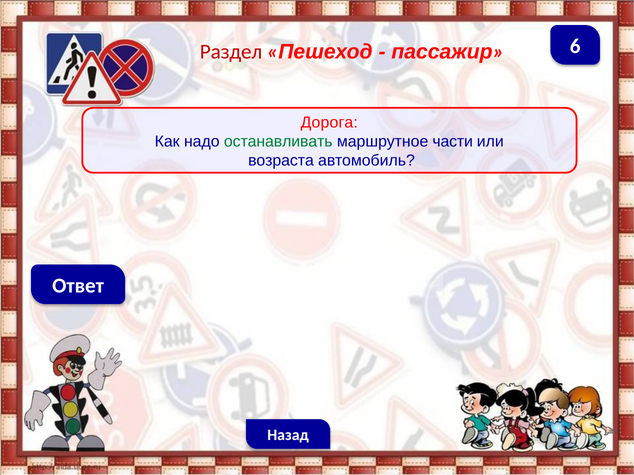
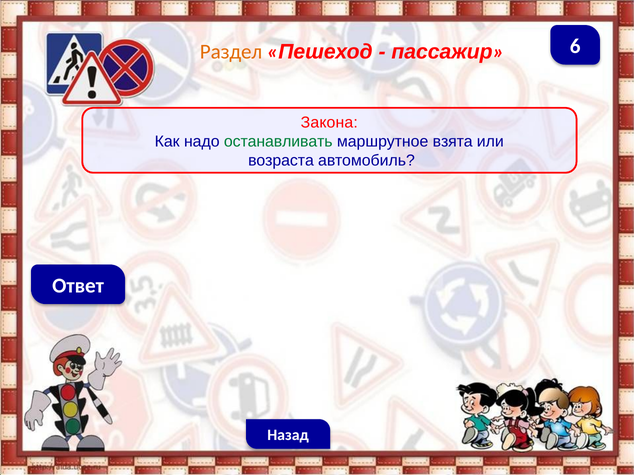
Раздел colour: red -> orange (231, 52)
Дорога: Дорога -> Закона (329, 122)
части: части -> взята (453, 142)
